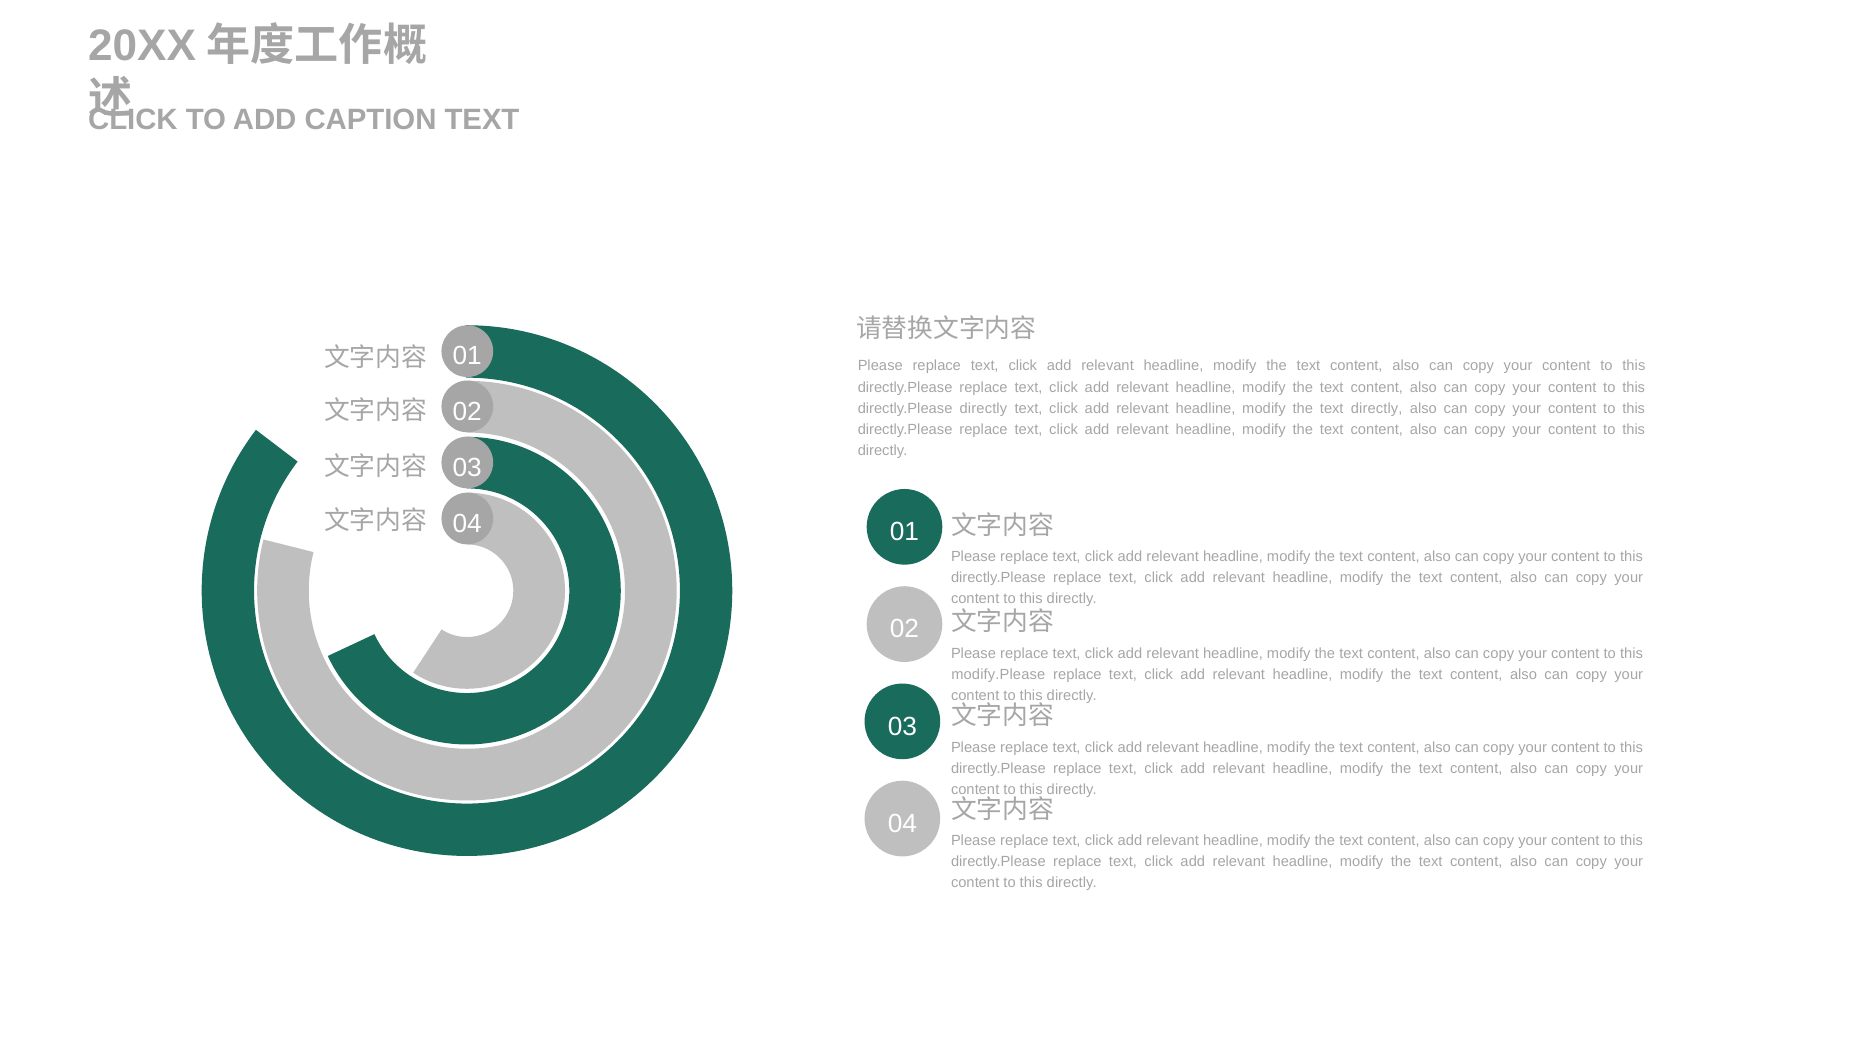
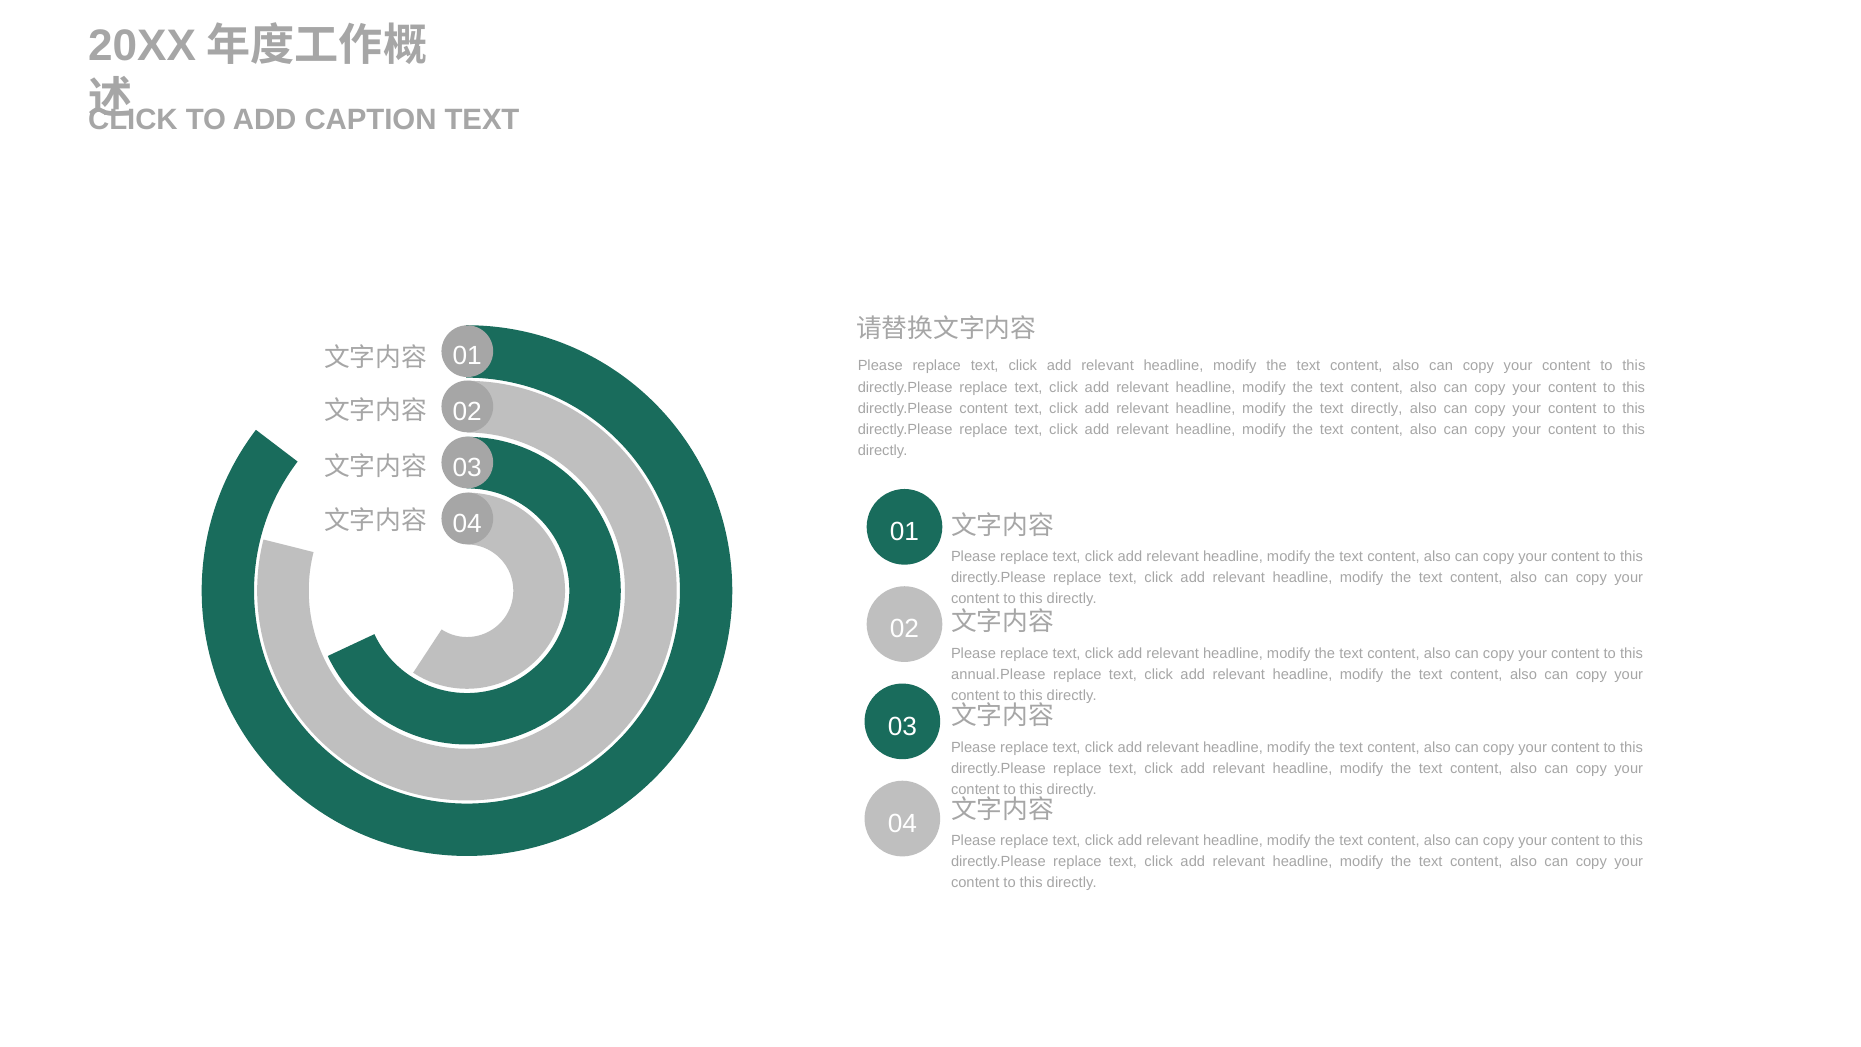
directly.Please directly: directly -> content (984, 408)
modify.Please: modify.Please -> annual.Please (998, 675)
